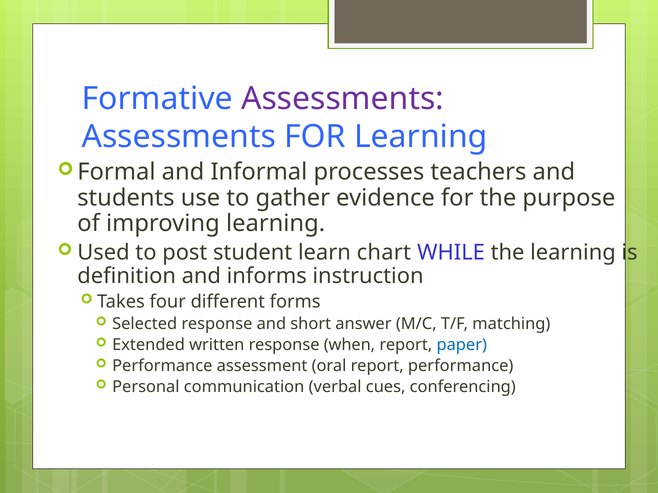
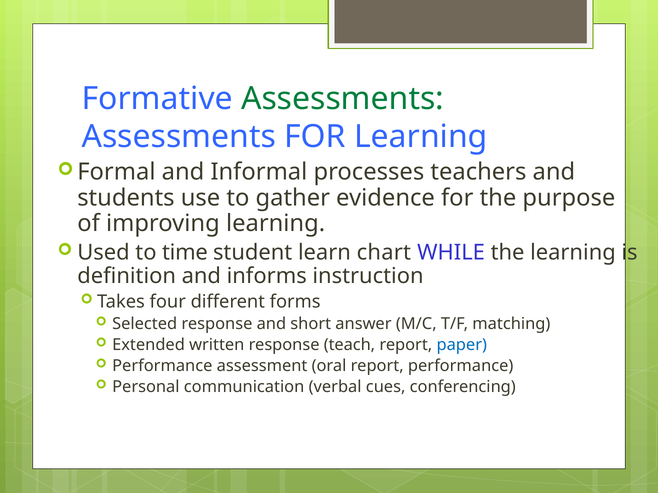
Assessments colour: purple -> green (343, 99)
post: post -> time (185, 253)
when: when -> teach (349, 345)
